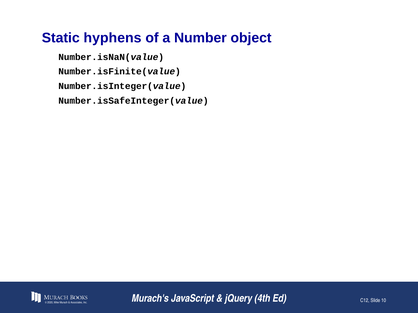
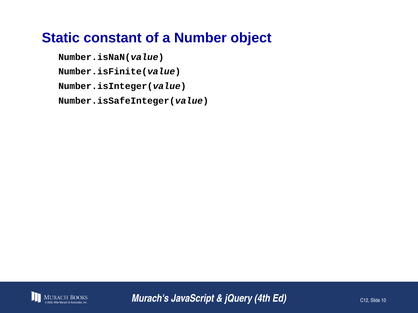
hyphens: hyphens -> constant (113, 38)
